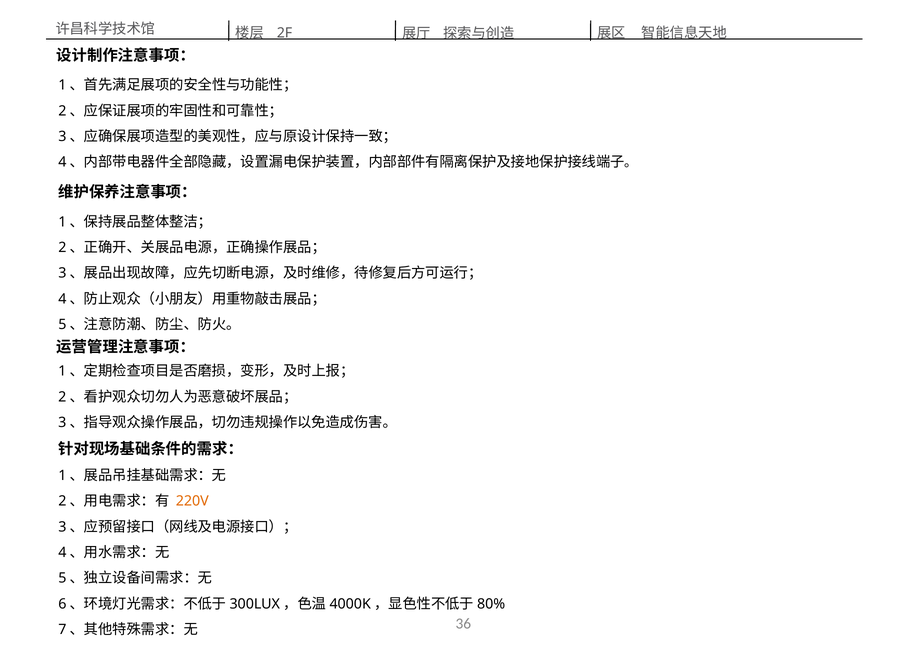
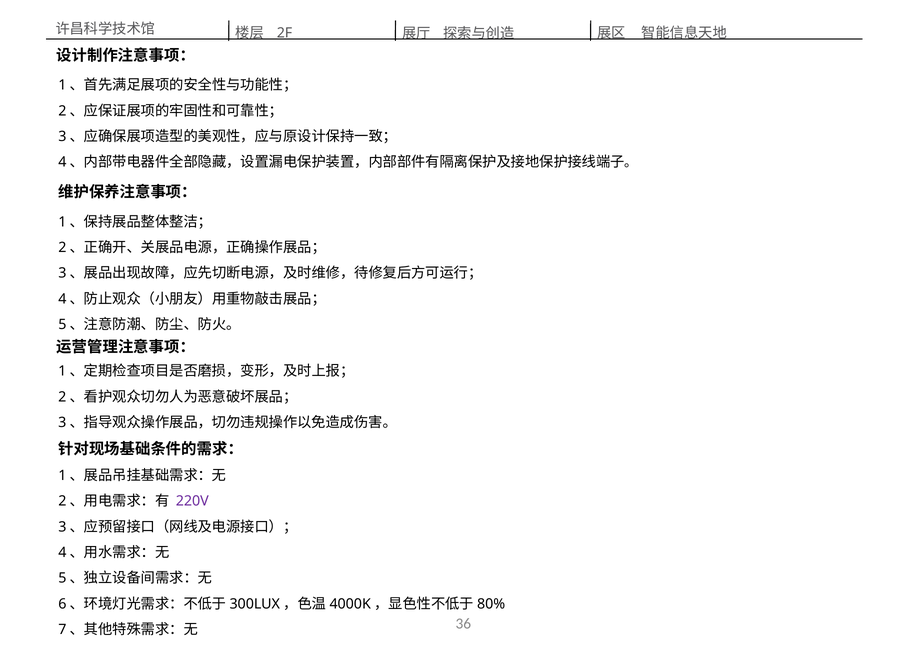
220V colour: orange -> purple (192, 501)
